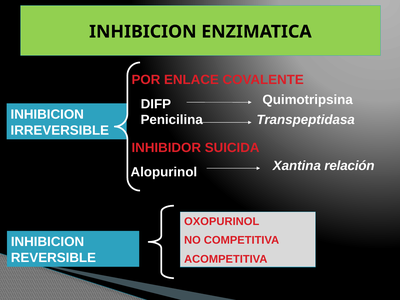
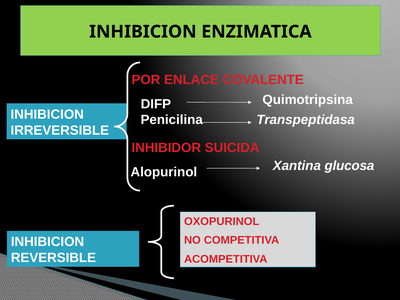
relación: relación -> glucosa (349, 166)
